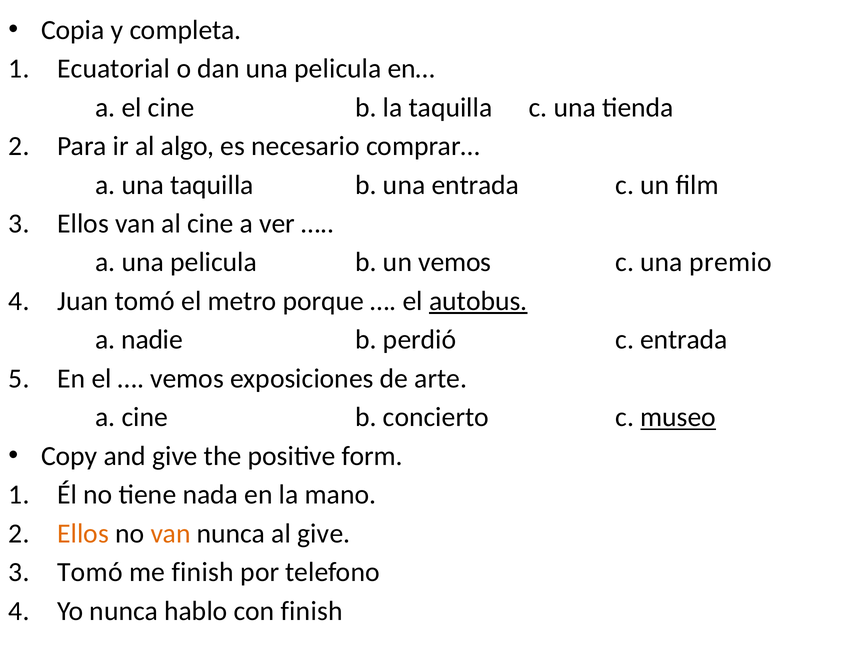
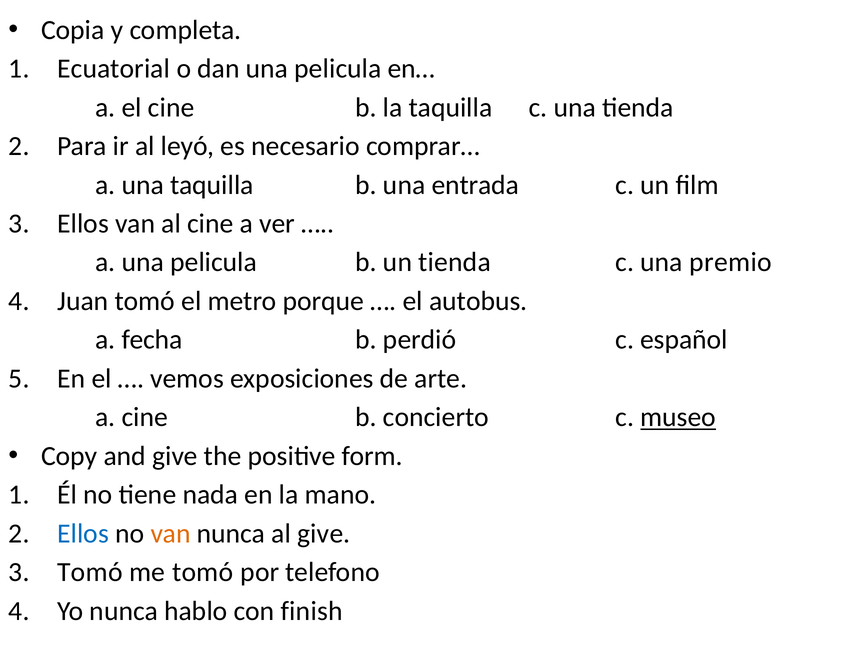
algo: algo -> leyó (188, 146)
un vemos: vemos -> tienda (455, 262)
autobus underline: present -> none (478, 301)
nadie: nadie -> fecha (152, 340)
c entrada: entrada -> español (684, 340)
Ellos colour: orange -> blue (83, 534)
me finish: finish -> tomó (203, 572)
